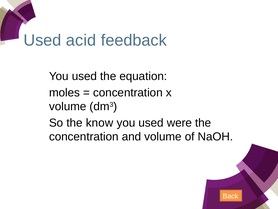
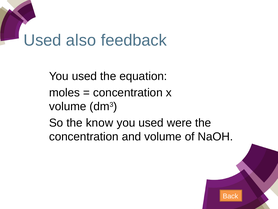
acid: acid -> also (81, 40)
